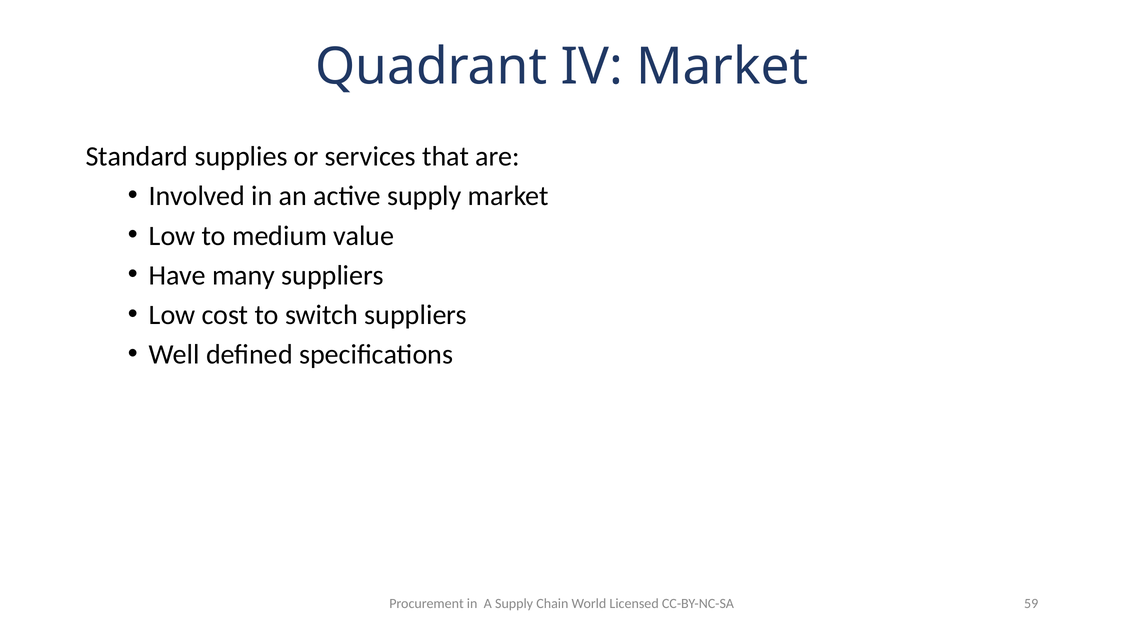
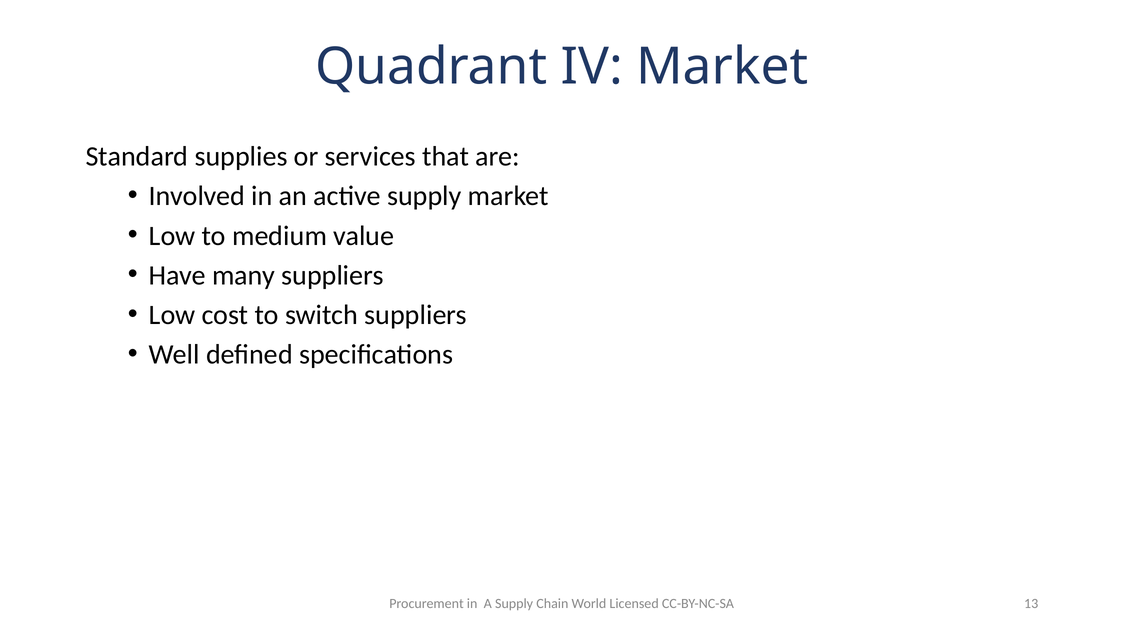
59: 59 -> 13 (1031, 604)
